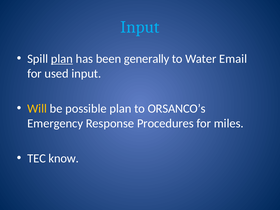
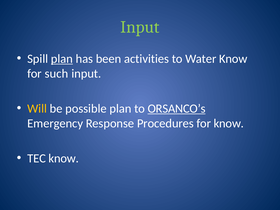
Input colour: light blue -> light green (140, 27)
generally: generally -> activities (147, 59)
Water Email: Email -> Know (233, 59)
used: used -> such (57, 74)
ORSANCO’s underline: none -> present (177, 109)
for miles: miles -> know (229, 123)
